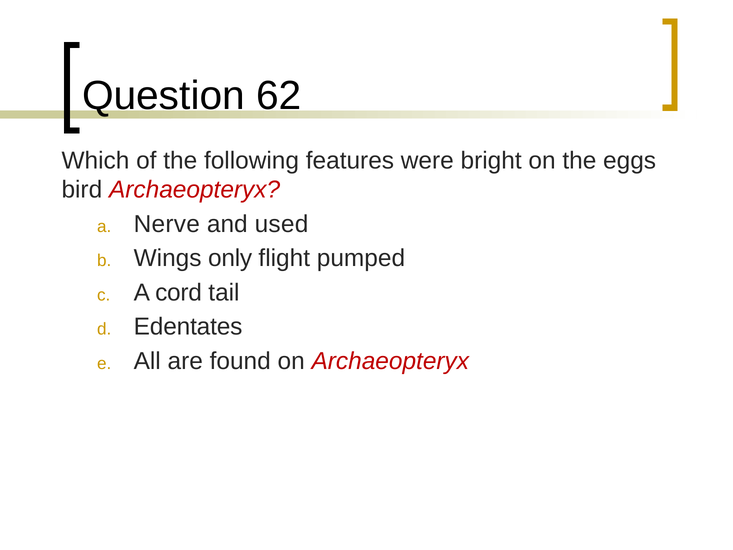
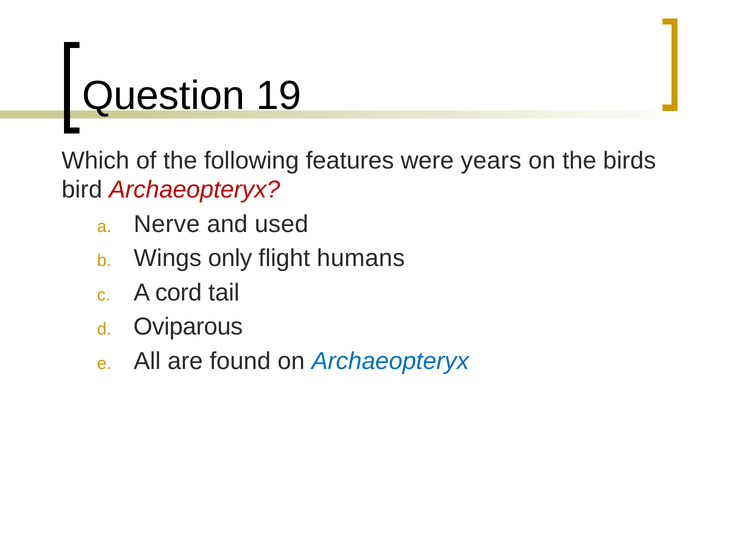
62: 62 -> 19 (279, 96)
bright: bright -> years (491, 161)
eggs: eggs -> birds (630, 161)
pumped: pumped -> humans (361, 258)
Edentates: Edentates -> Oviparous (188, 327)
Archaeopteryx colour: red -> blue (390, 361)
